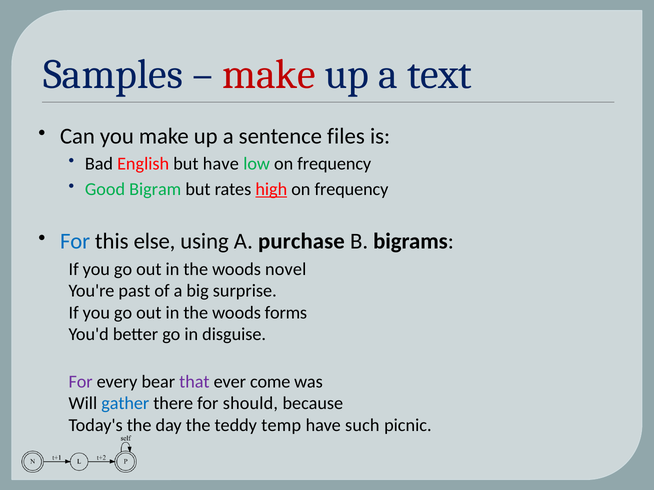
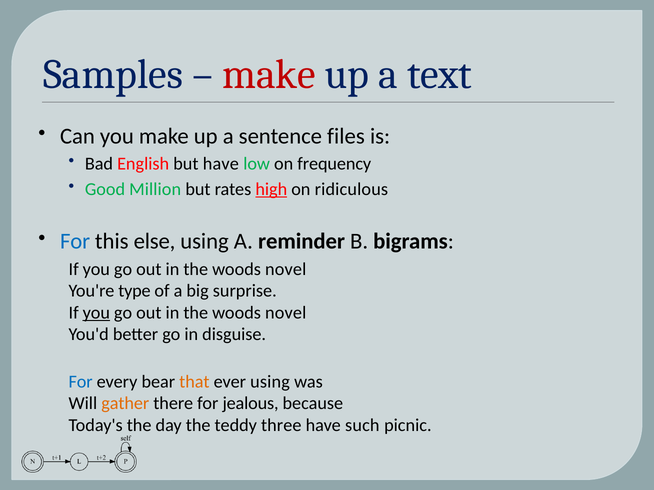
Bigram: Bigram -> Million (155, 189)
frequency: frequency -> ridiculous (351, 189)
purchase: purchase -> reminder (302, 242)
past: past -> type (134, 291)
you underline: none -> present (96, 313)
forms: forms -> novel (286, 313)
For colour: purple -> blue (81, 382)
that colour: purple -> orange (194, 382)
ever come: come -> using (270, 382)
gather colour: blue -> orange (125, 404)
should: should -> jealous (251, 404)
temp: temp -> three (281, 426)
